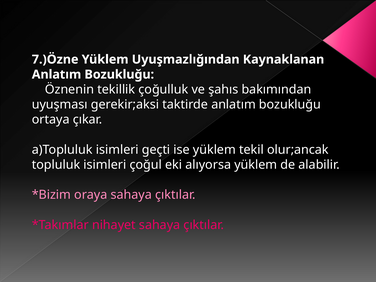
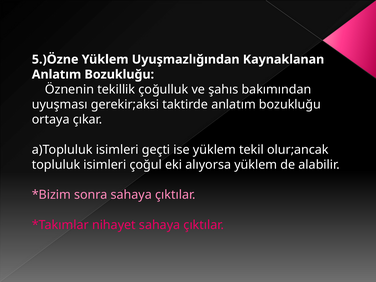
7.)Özne: 7.)Özne -> 5.)Özne (55, 59)
oraya: oraya -> sonra (91, 195)
